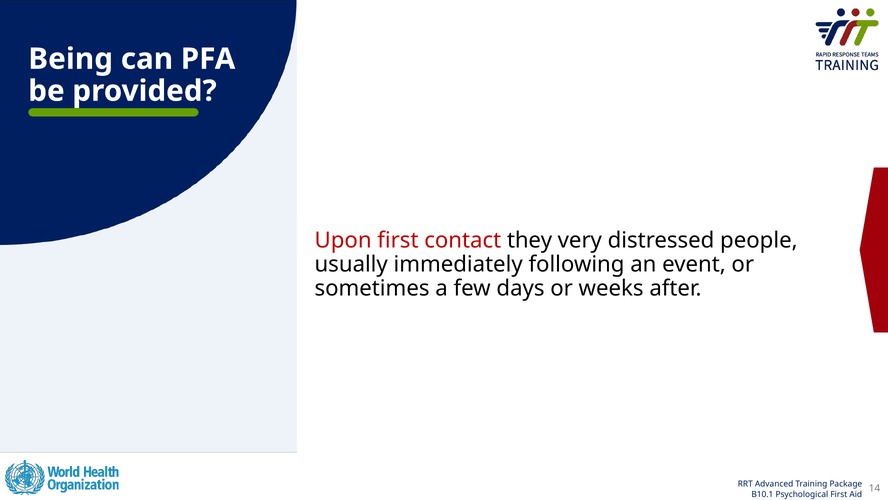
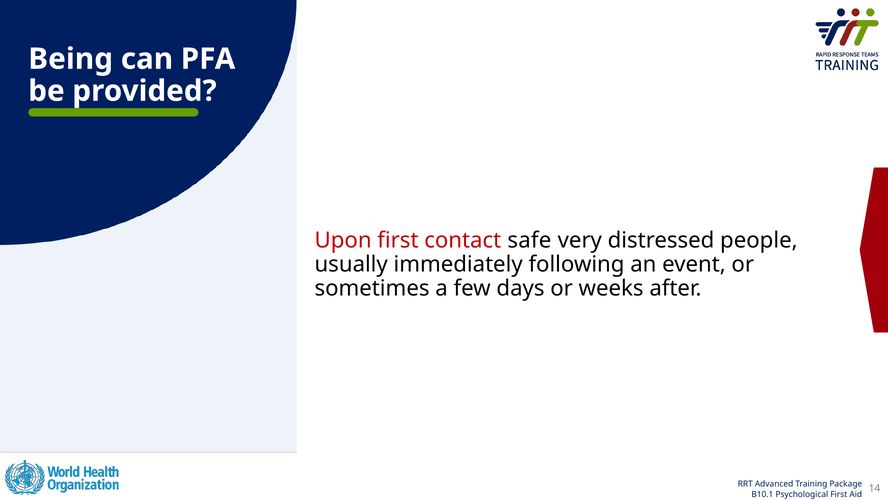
they: they -> safe (529, 240)
